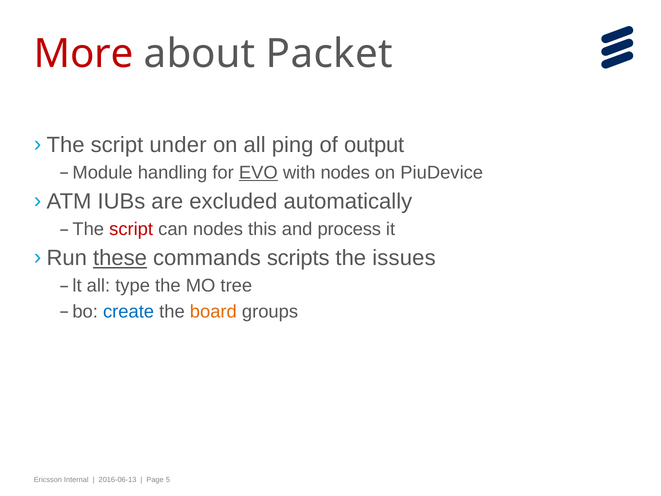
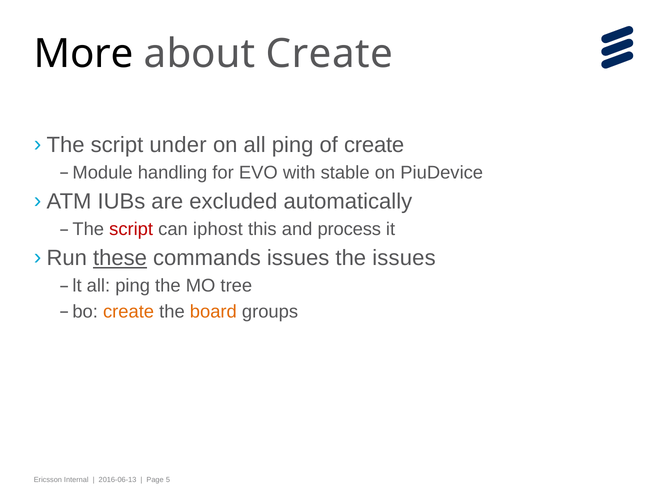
More colour: red -> black (84, 54)
about Packet: Packet -> Create (329, 54)
of output: output -> create (374, 145)
EVO underline: present -> none (258, 173)
with nodes: nodes -> stable (345, 173)
can nodes: nodes -> iphost (218, 229)
commands scripts: scripts -> issues (298, 258)
lt all type: type -> ping (133, 286)
create colour: blue -> orange (129, 311)
